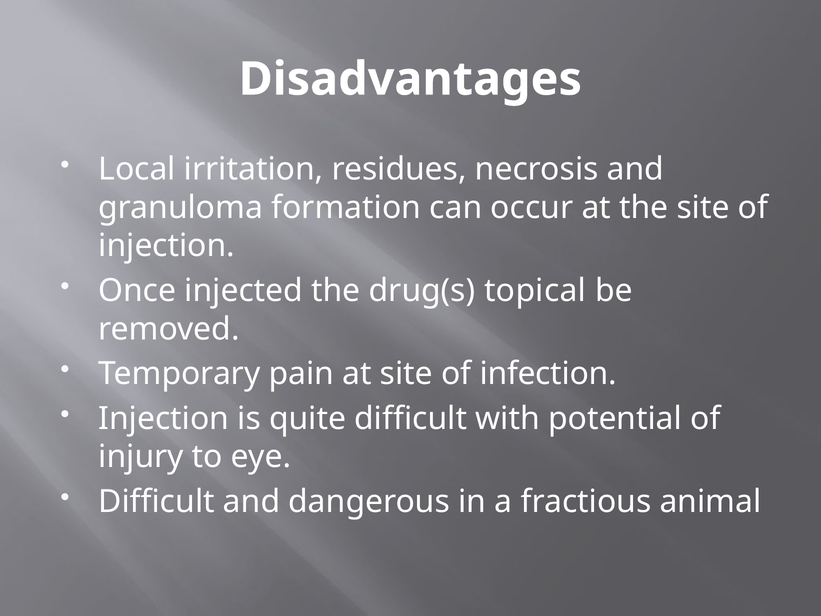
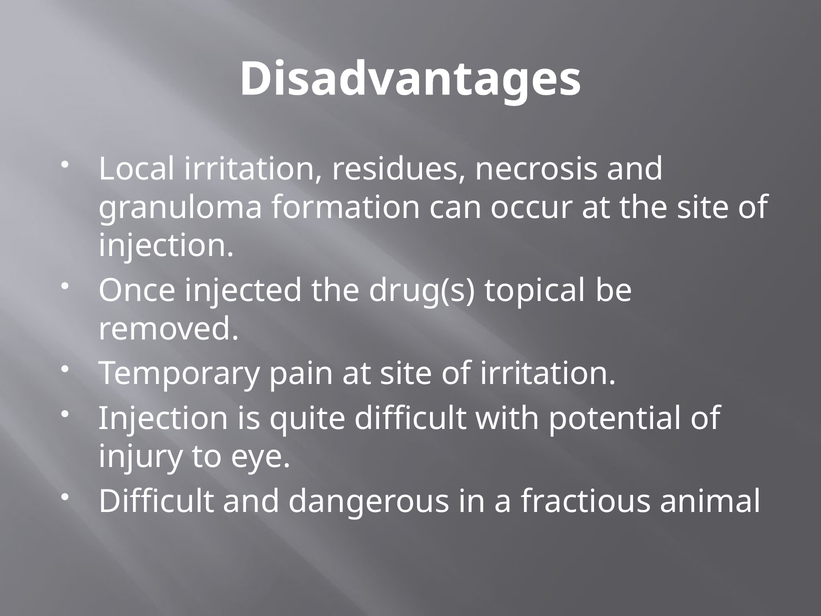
of infection: infection -> irritation (548, 374)
